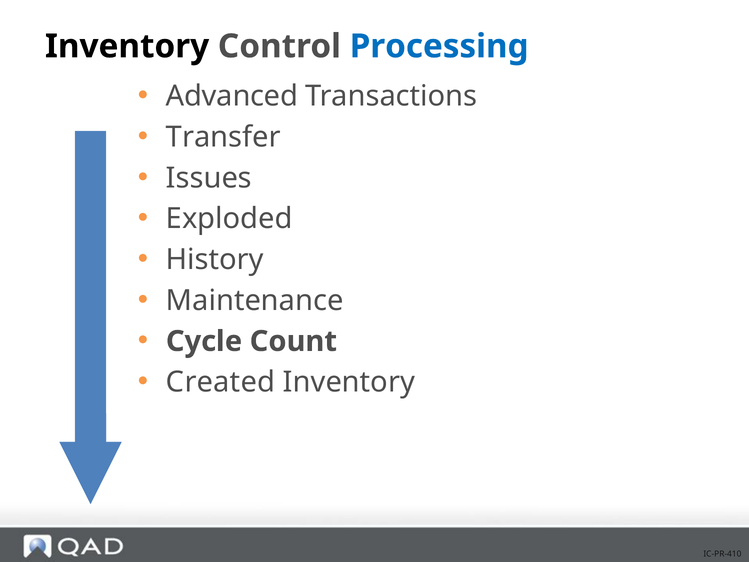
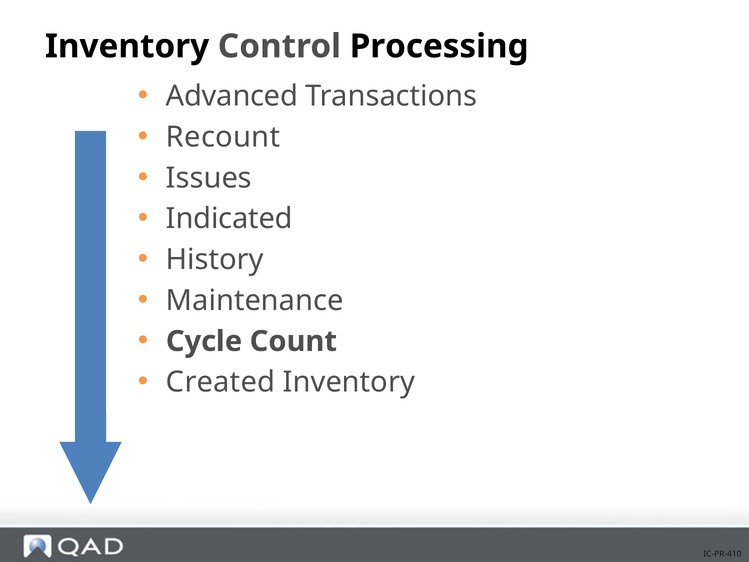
Processing colour: blue -> black (439, 46)
Transfer: Transfer -> Recount (223, 137)
Exploded: Exploded -> Indicated (229, 219)
